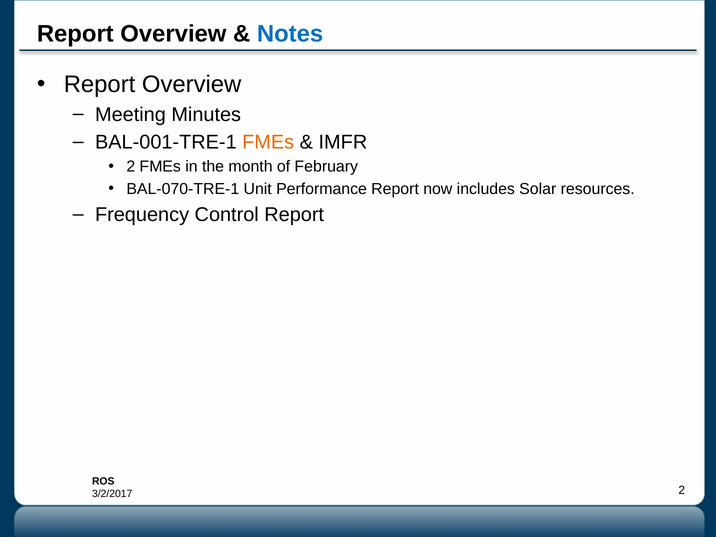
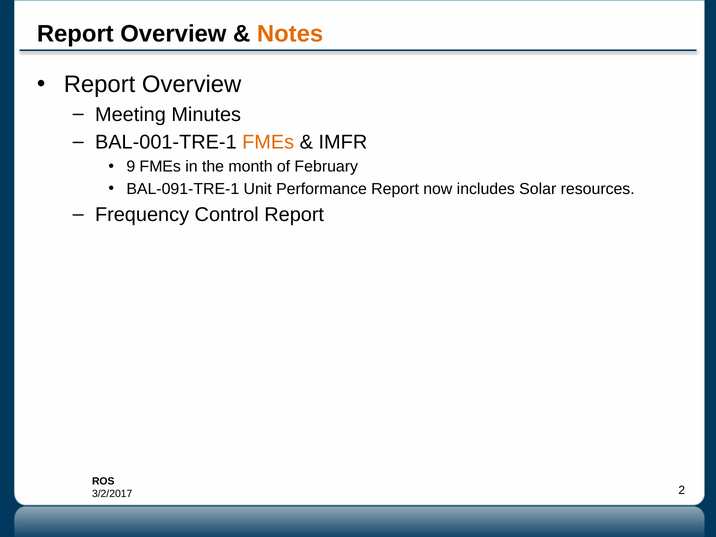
Notes colour: blue -> orange (290, 34)
2: 2 -> 9 (131, 167)
BAL-070-TRE-1: BAL-070-TRE-1 -> BAL-091-TRE-1 (183, 189)
